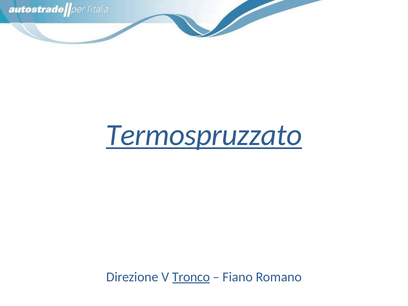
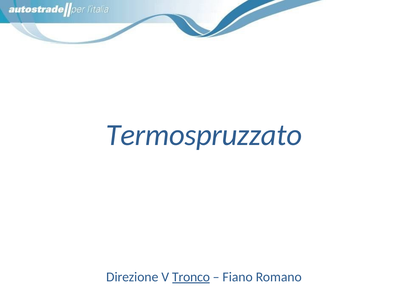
Termospruzzato underline: present -> none (204, 135)
